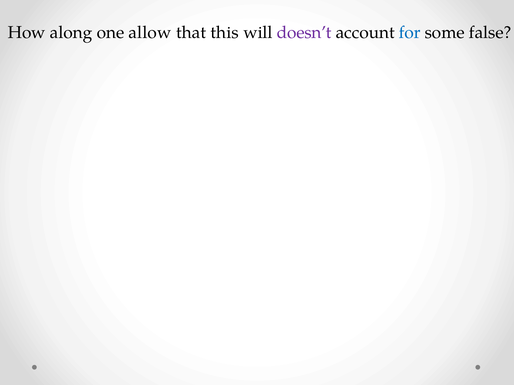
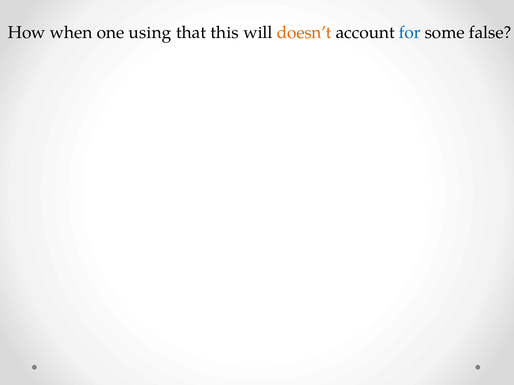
along: along -> when (71, 32)
allow: allow -> using (150, 32)
doesn’t colour: purple -> orange (304, 32)
